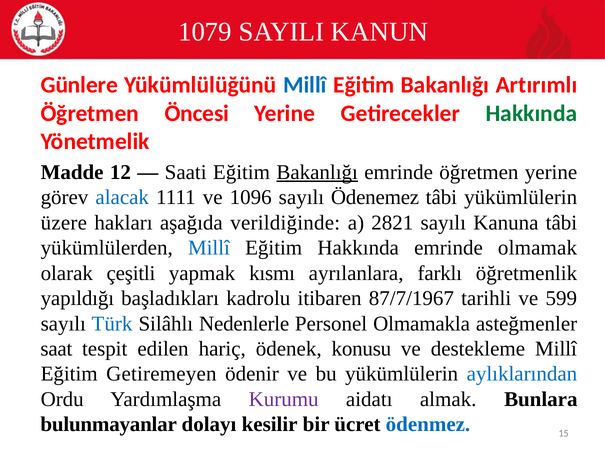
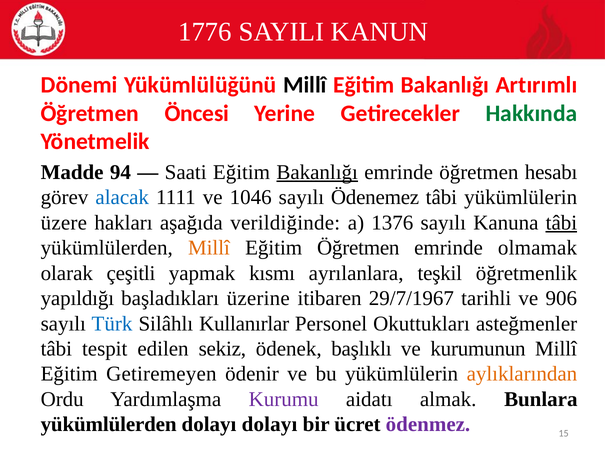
1079: 1079 -> 1776 (205, 32)
Günlere: Günlere -> Dönemi (79, 85)
Millî colour: blue -> black (305, 85)
12: 12 -> 94 (120, 172)
öğretmen yerine: yerine -> hesabı (551, 172)
1096: 1096 -> 1046 (251, 197)
2821: 2821 -> 1376 (392, 223)
tâbi underline: none -> present (561, 223)
Millî colour: blue -> orange (209, 248)
Eğitim Hakkında: Hakkında -> Öğretmen (358, 248)
farklı: farklı -> teşkil (440, 273)
kadrolu: kadrolu -> üzerine (258, 298)
87/7/1967: 87/7/1967 -> 29/7/1967 (411, 298)
599: 599 -> 906 (561, 298)
Nedenlerle: Nedenlerle -> Kullanırlar (244, 323)
Olmamakla: Olmamakla -> Okuttukları (422, 323)
saat: saat -> tâbi (56, 349)
hariç: hariç -> sekiz (222, 349)
konusu: konusu -> başlıklı (361, 349)
destekleme: destekleme -> kurumunun (478, 349)
aylıklarından colour: blue -> orange (522, 374)
bulunmayanlar: bulunmayanlar -> yükümlülerden (109, 424)
dolayı kesilir: kesilir -> dolayı (270, 424)
ödenmez colour: blue -> purple (428, 424)
